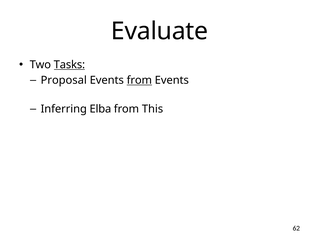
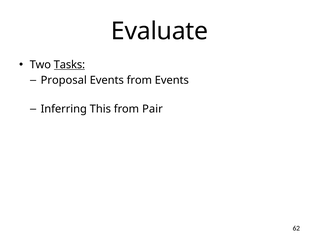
from underline: present -> none (139, 80)
Elba: Elba -> This (100, 109)
This: This -> Pair (152, 109)
